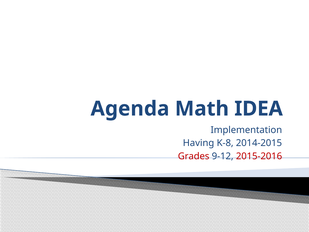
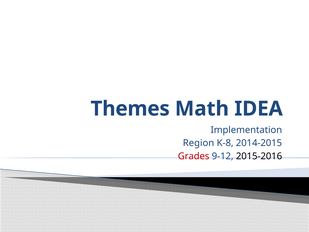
Agenda: Agenda -> Themes (130, 109)
Having: Having -> Region (199, 143)
2015-2016 colour: red -> black (259, 156)
